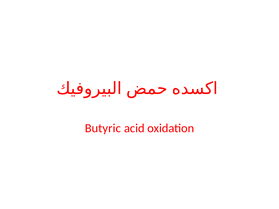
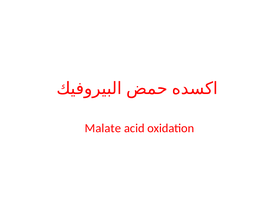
Butyric: Butyric -> Malate (103, 128)
